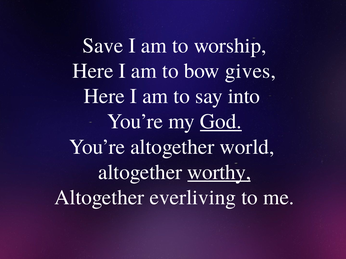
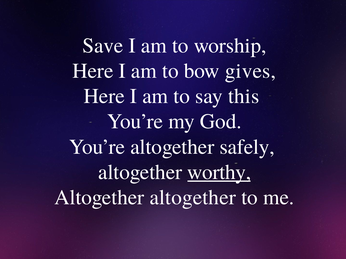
into: into -> this (244, 96)
God underline: present -> none (221, 122)
world: world -> safely (247, 147)
Altogether everliving: everliving -> altogether (193, 198)
